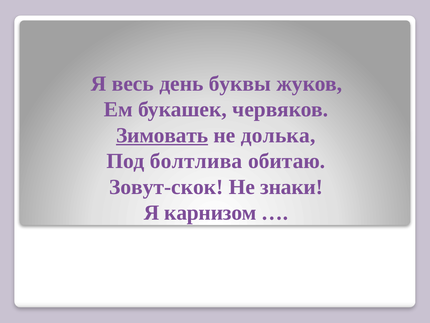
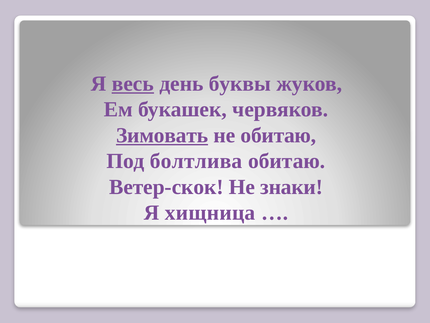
весь underline: none -> present (133, 83)
не долька: долька -> обитаю (278, 135)
Зовут-скок: Зовут-скок -> Ветер-скок (166, 187)
карнизом: карнизом -> хищница (210, 212)
